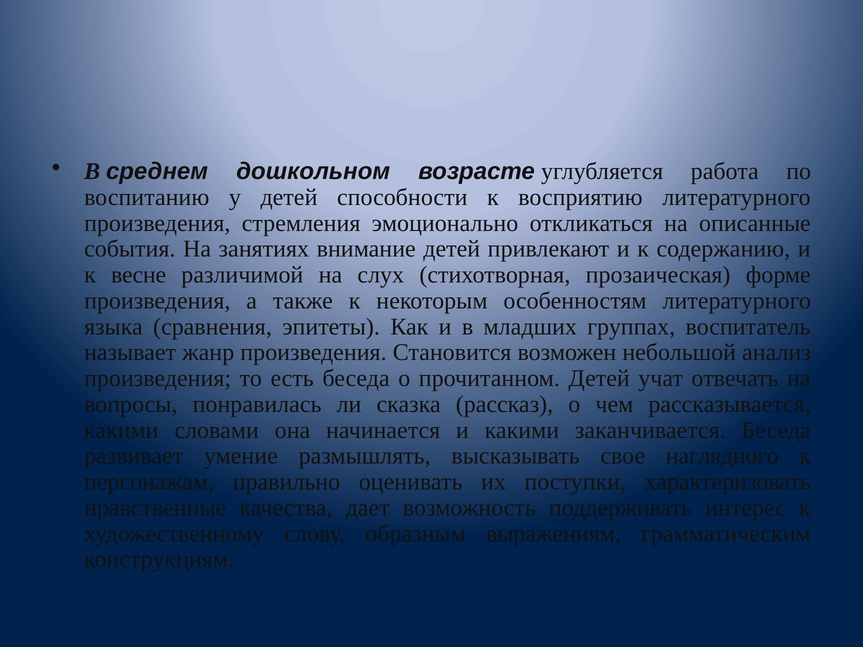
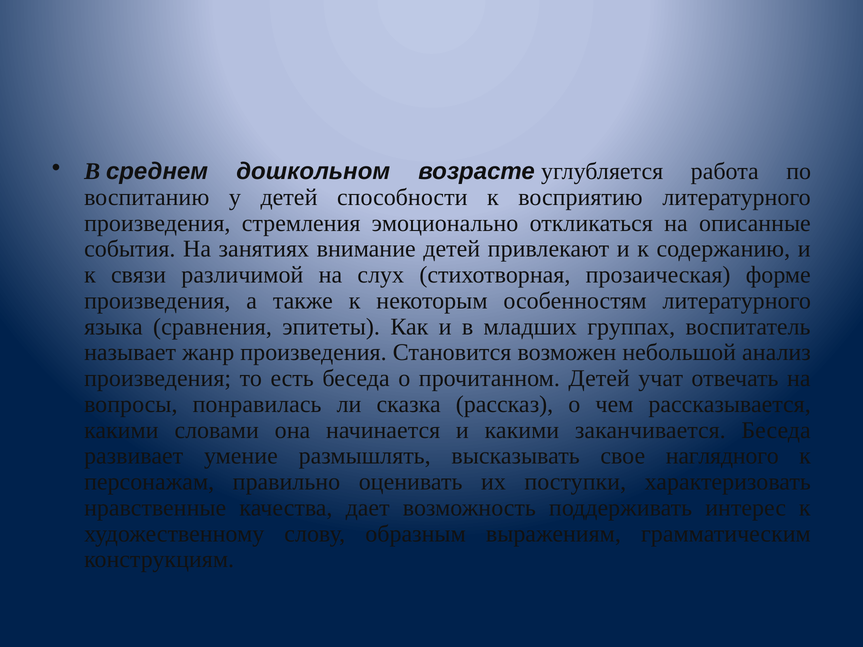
весне: весне -> связи (139, 275)
